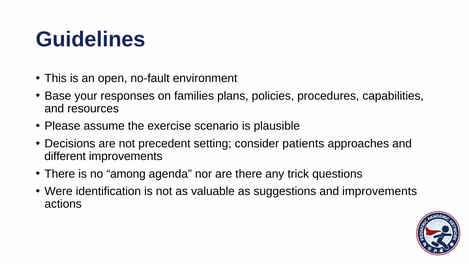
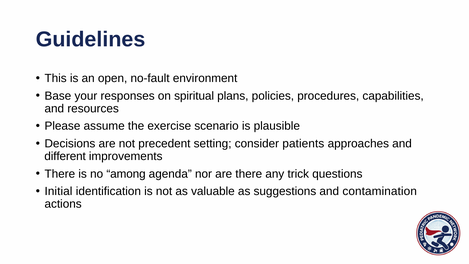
families: families -> spiritual (194, 96)
Were: Were -> Initial (58, 191)
and improvements: improvements -> contamination (380, 191)
